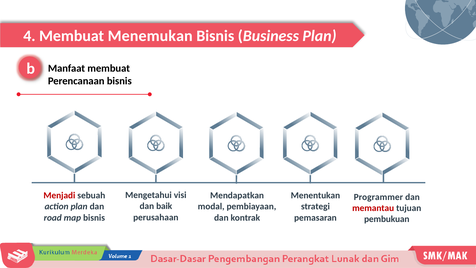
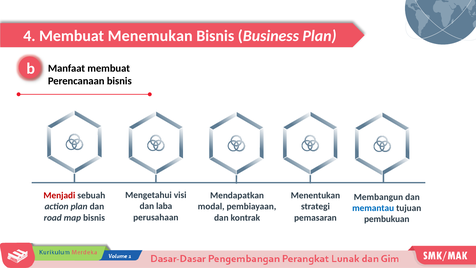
Programmer: Programmer -> Membangun (378, 197)
baik: baik -> laba (164, 206)
memantau colour: red -> blue (373, 208)
